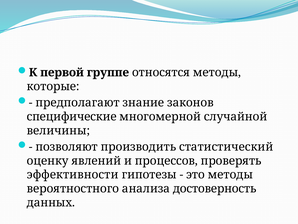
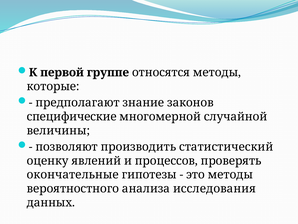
эффективности: эффективности -> окончательные (73, 174)
достоверность: достоверность -> исследования (214, 188)
